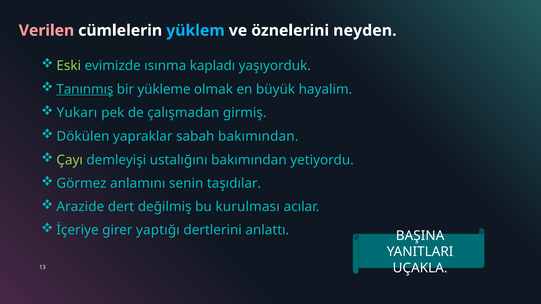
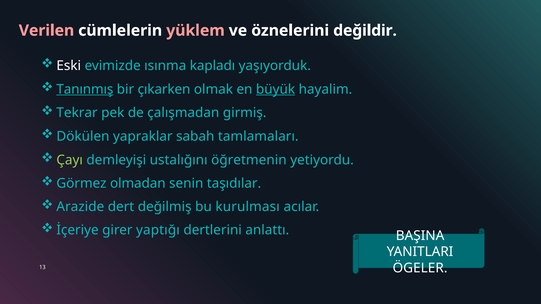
yüklem colour: light blue -> pink (195, 31)
neyden: neyden -> değildir (365, 31)
Eski colour: light green -> white (69, 66)
yükleme: yükleme -> çıkarken (164, 89)
büyük underline: none -> present (276, 89)
Yukarı: Yukarı -> Tekrar (77, 113)
sabah bakımından: bakımından -> tamlamaları (258, 136)
ustalığını bakımından: bakımından -> öğretmenin (249, 160)
anlamını: anlamını -> olmadan (138, 184)
UÇAKLA: UÇAKLA -> ÖGELER (420, 268)
